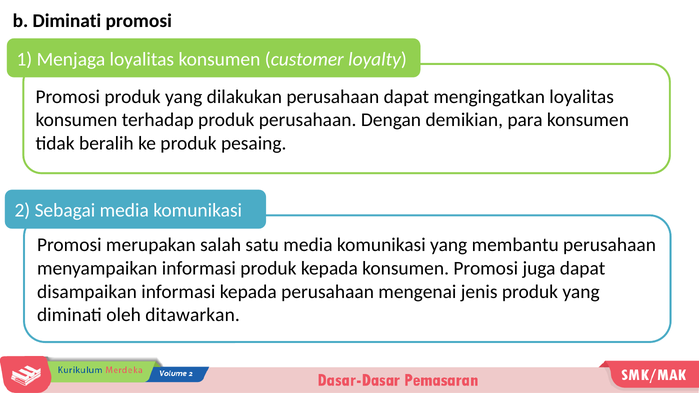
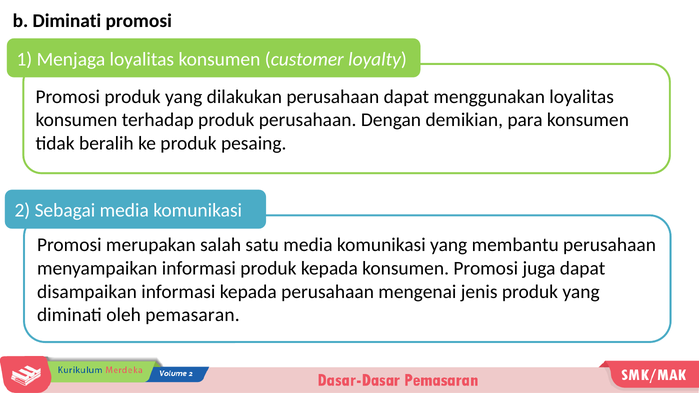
mengingatkan: mengingatkan -> menggunakan (489, 97)
ditawarkan: ditawarkan -> pemasaran (193, 315)
